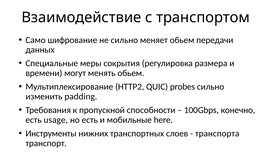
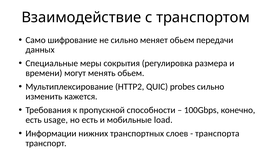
padding: padding -> кажется (81, 97)
here: here -> load (163, 120)
Инструменты: Инструменты -> Информации (51, 133)
